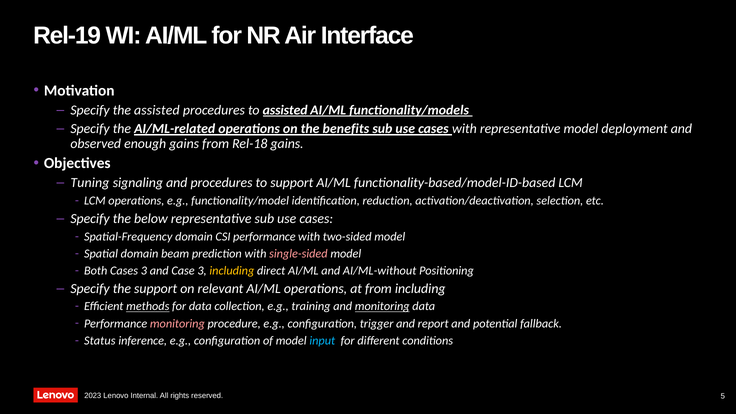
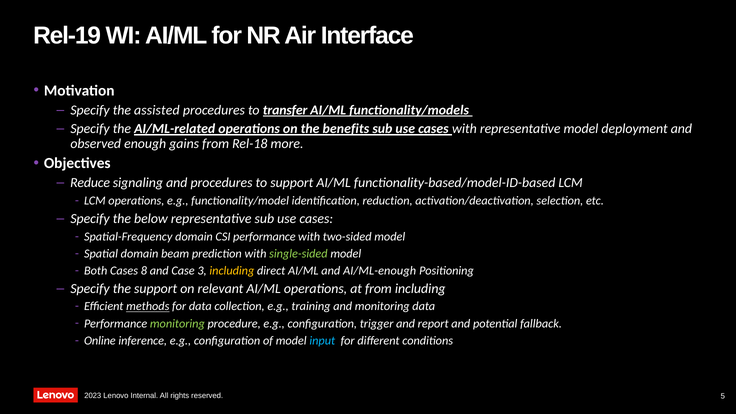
to assisted: assisted -> transfer (285, 110)
Rel-18 gains: gains -> more (287, 144)
Tuning: Tuning -> Reduce (90, 183)
single-sided colour: pink -> light green (298, 254)
Cases 3: 3 -> 8 (144, 271)
AI/ML-without: AI/ML-without -> AI/ML-enough (380, 271)
monitoring underline: present -> none (382, 306)
monitoring colour: pink -> light green (177, 324)
Status: Status -> Online (100, 341)
